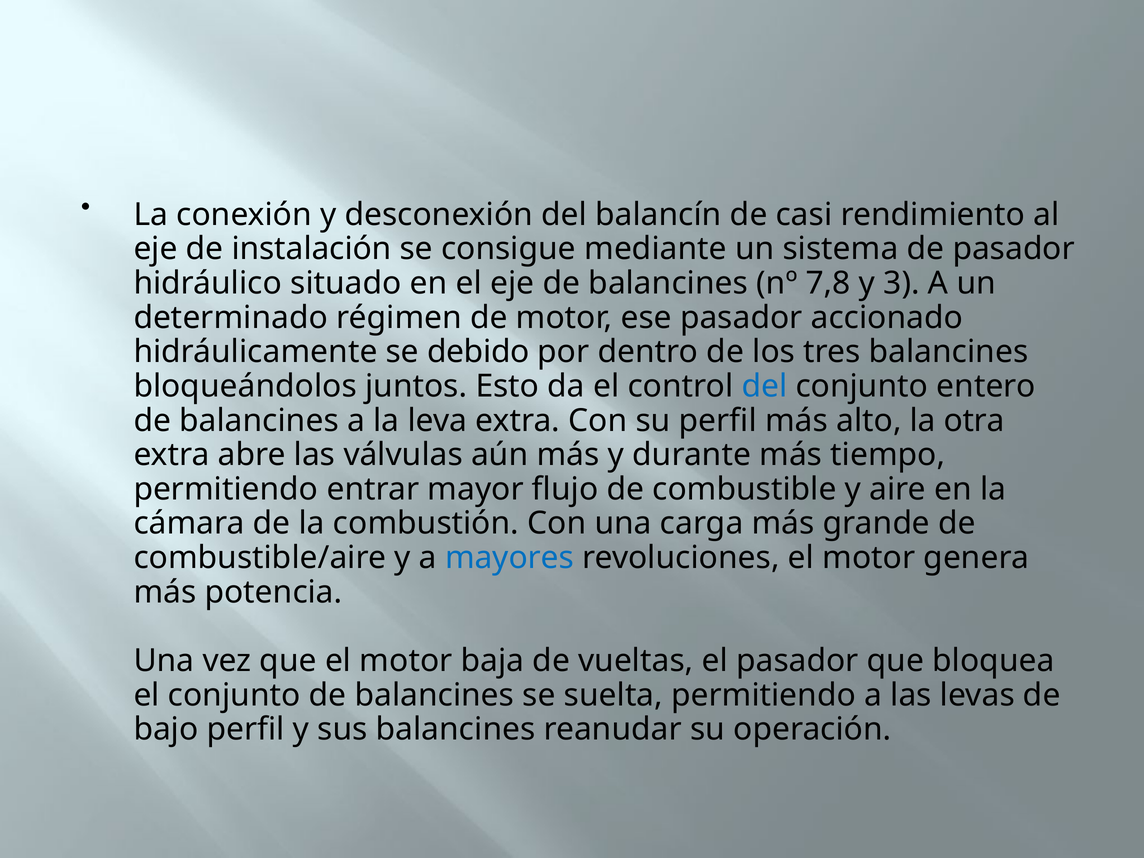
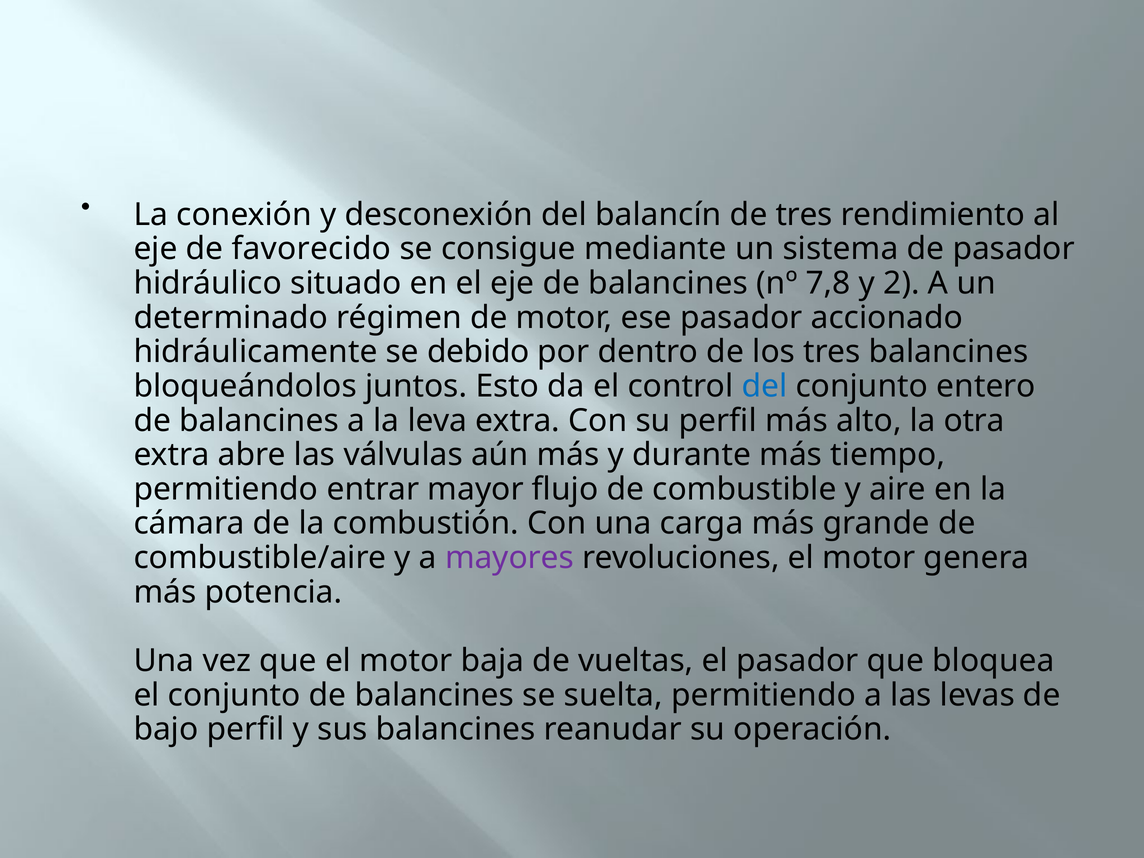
de casi: casi -> tres (804, 215)
instalación: instalación -> favorecido (311, 249)
3: 3 -> 2 (902, 283)
mayores colour: blue -> purple (509, 558)
